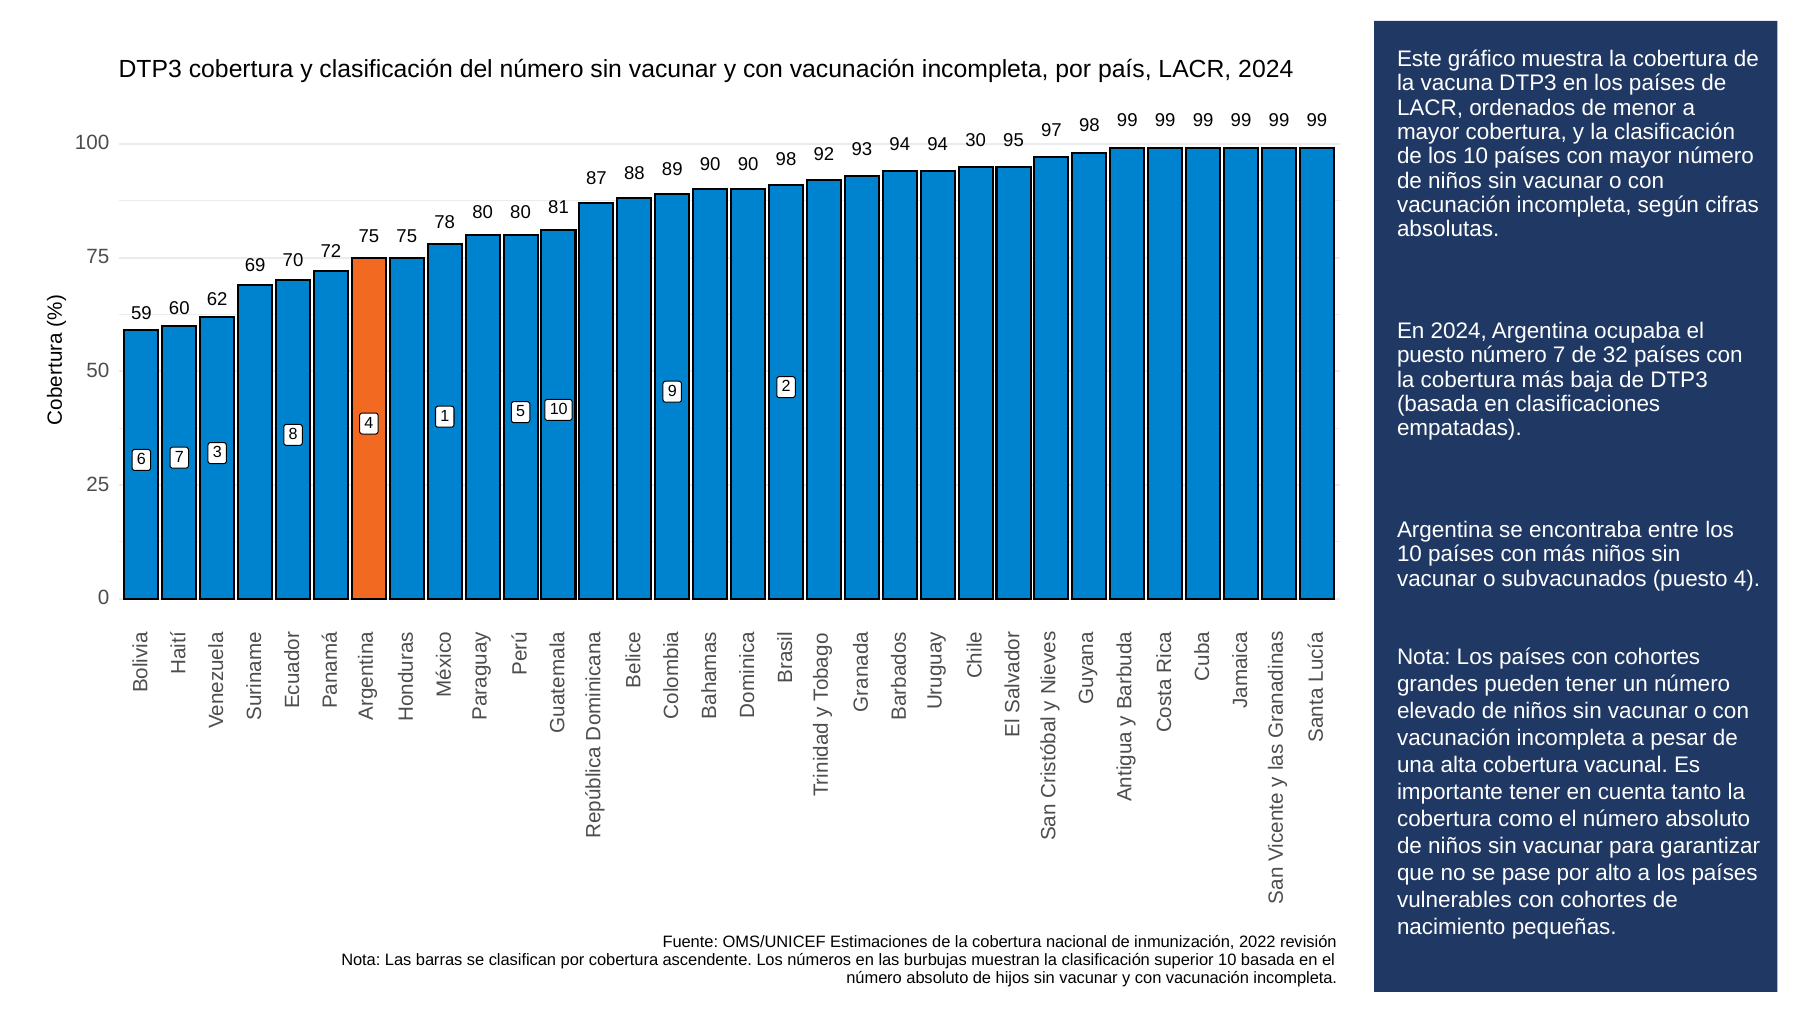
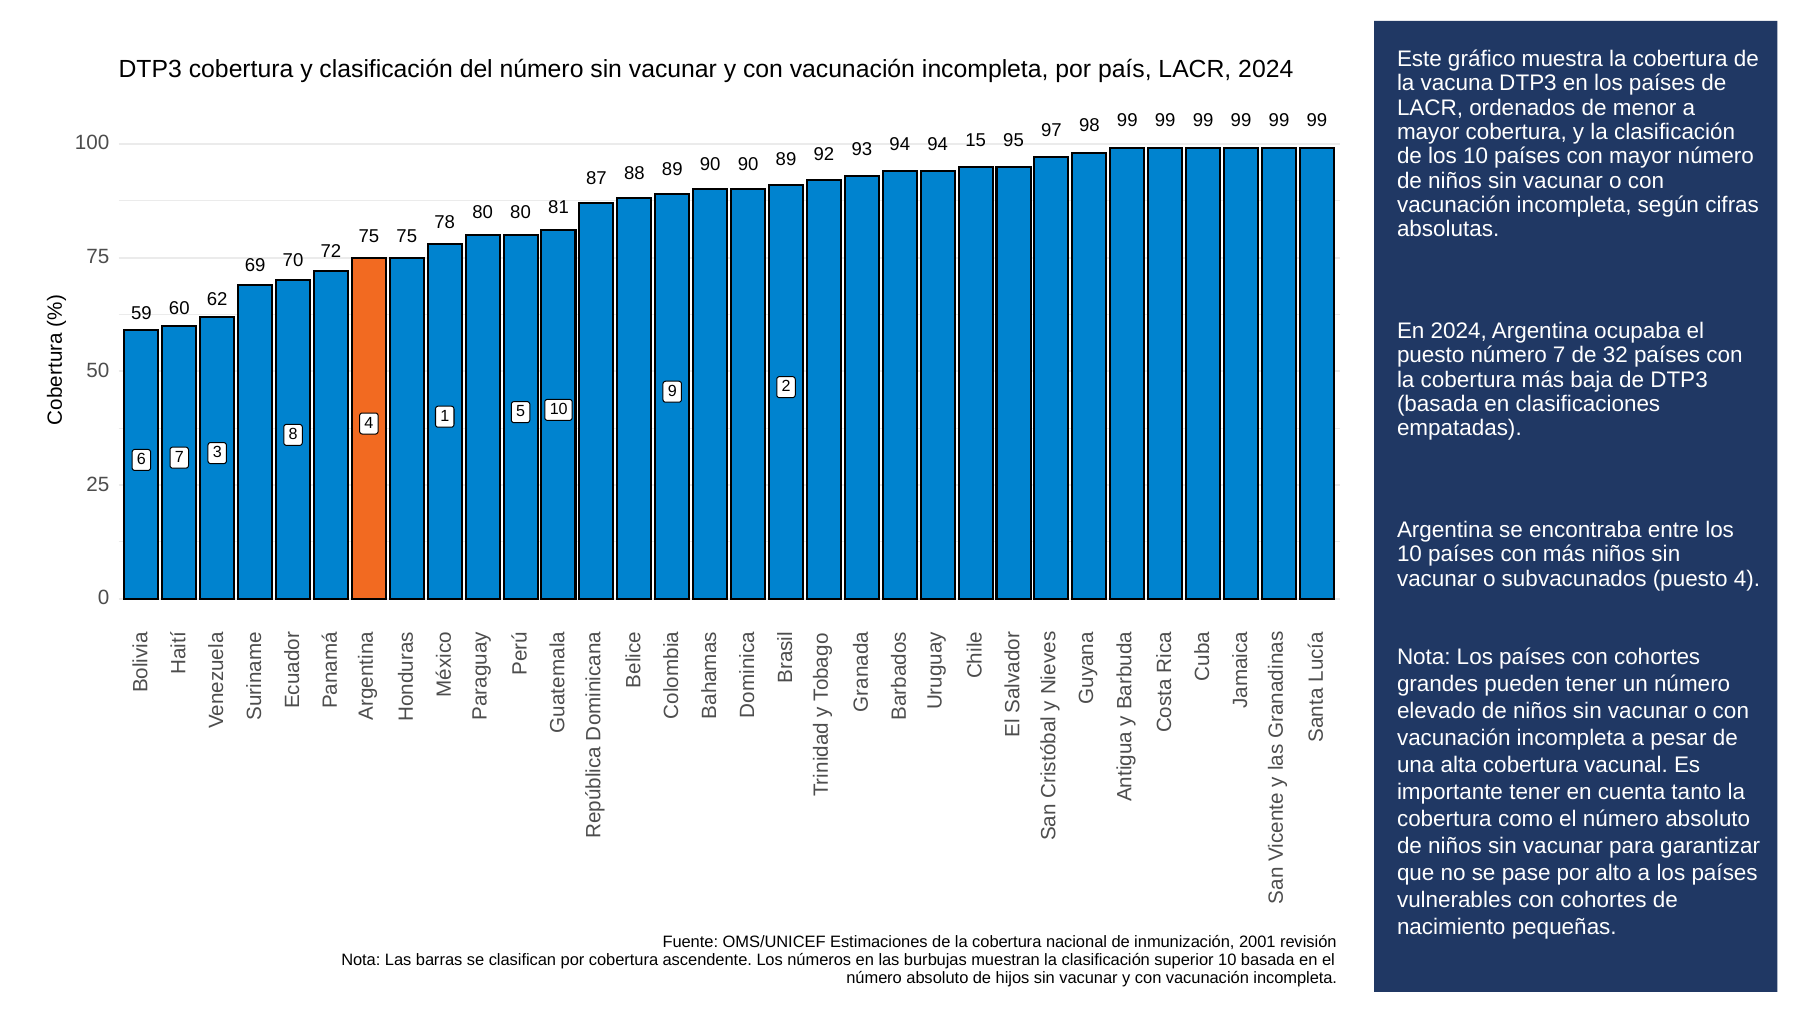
30: 30 -> 15 (976, 140)
90 98: 98 -> 89 (786, 159)
2022: 2022 -> 2001 (1257, 942)
